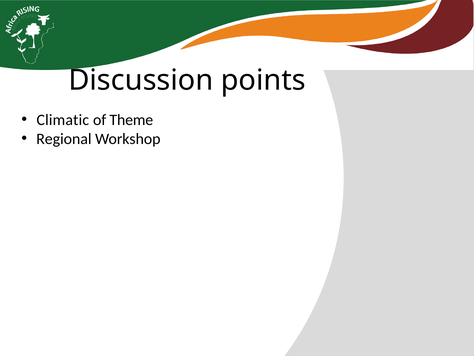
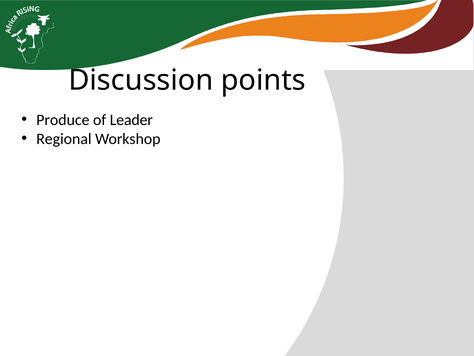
Climatic: Climatic -> Produce (63, 120)
Theme: Theme -> Leader (131, 120)
